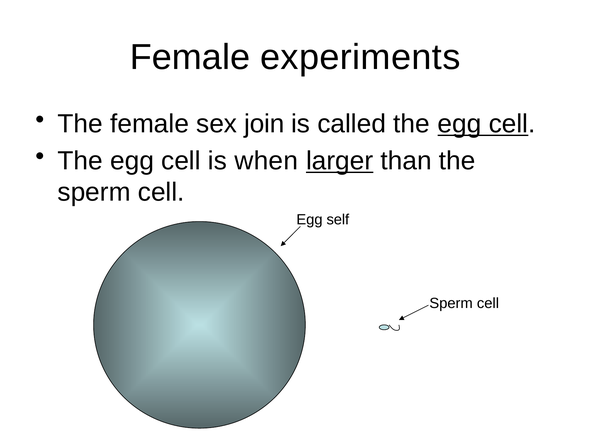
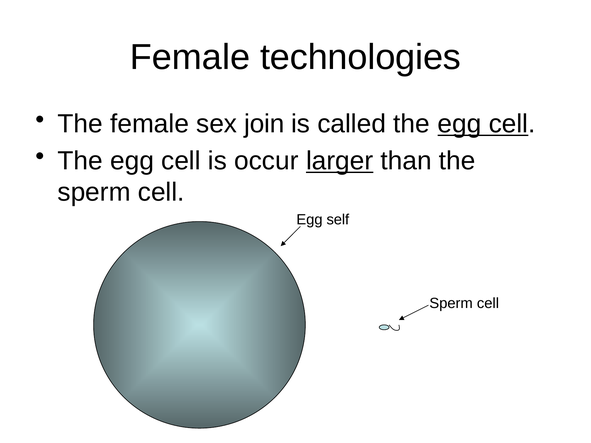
experiments: experiments -> technologies (361, 57)
when: when -> occur (266, 161)
